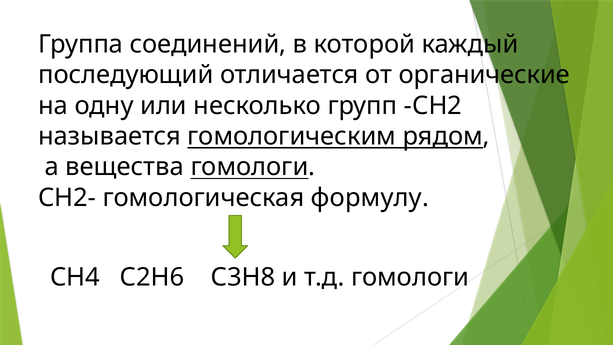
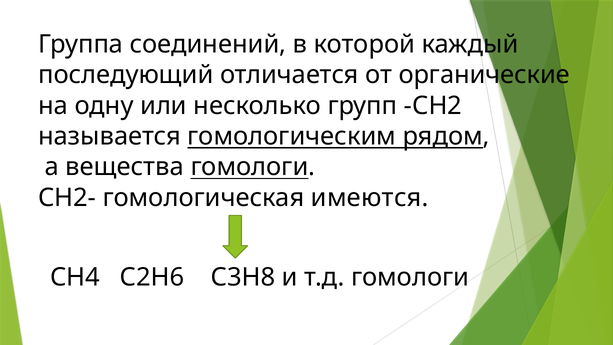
формулу: формулу -> имеются (370, 197)
